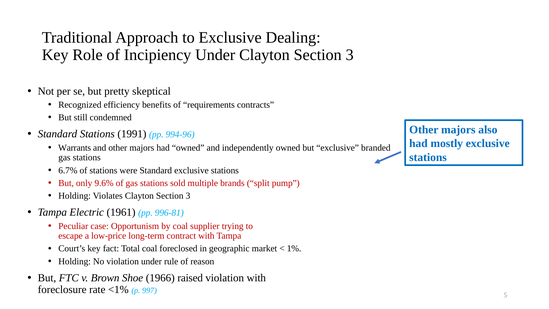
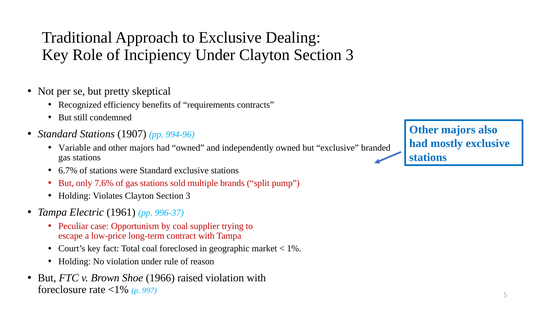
1991: 1991 -> 1907 (132, 134)
Warrants: Warrants -> Variable (75, 148)
9.6%: 9.6% -> 7.6% (104, 183)
996-81: 996-81 -> 996-37 (169, 213)
